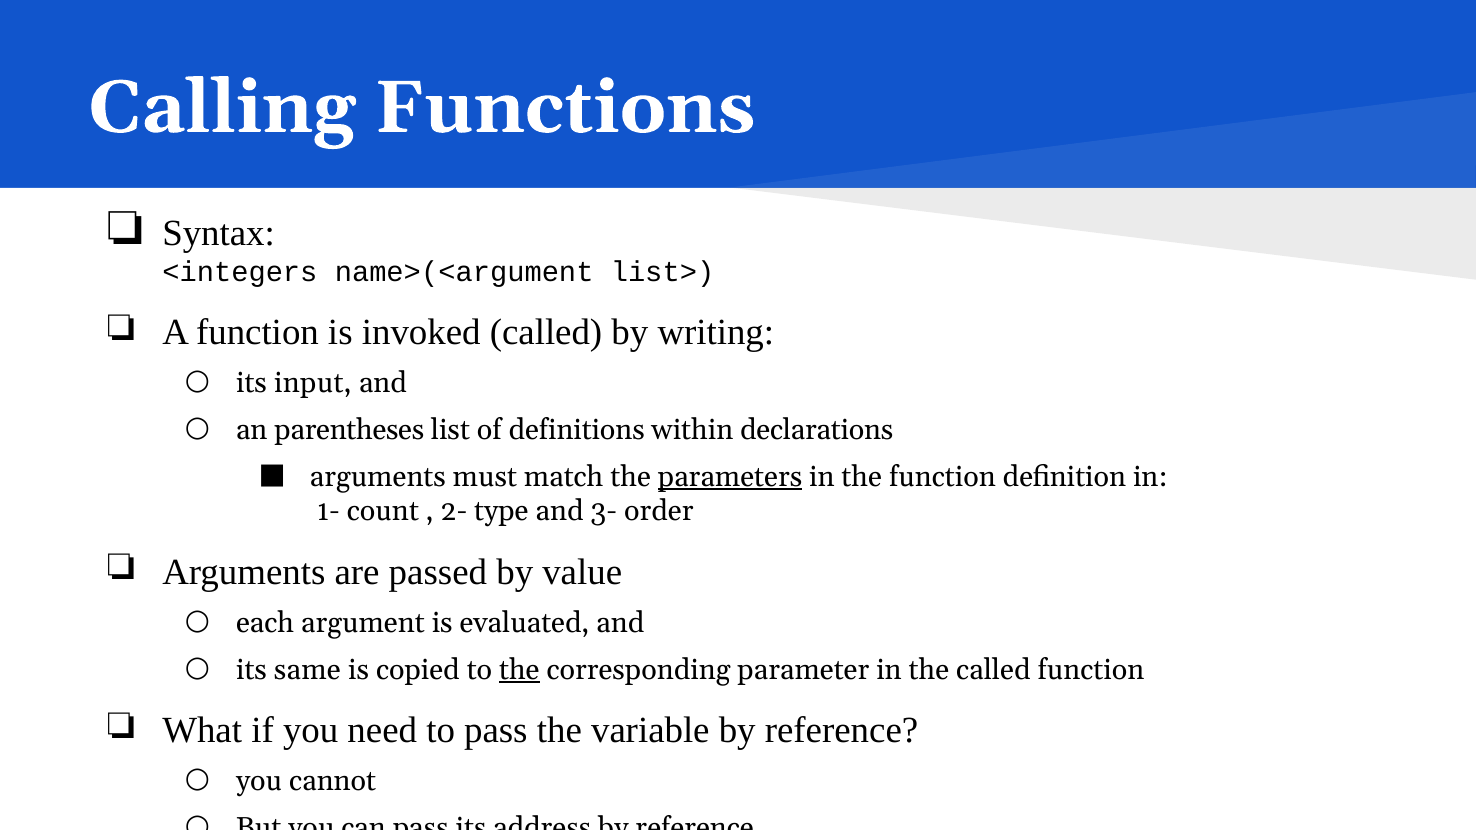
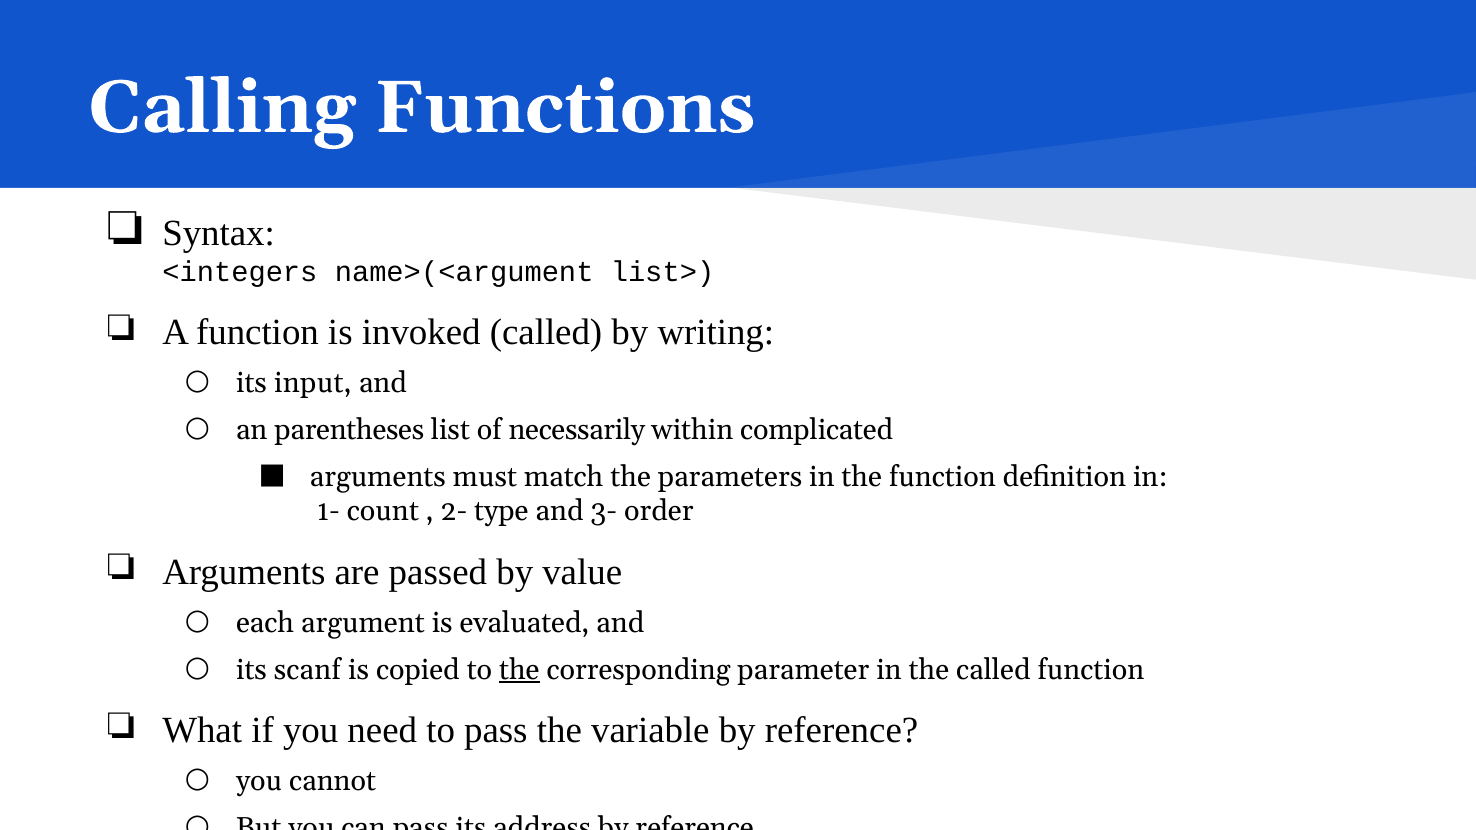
definitions: definitions -> necessarily (577, 430)
declarations: declarations -> complicated (817, 430)
parameters underline: present -> none (730, 477)
same: same -> scanf (307, 670)
